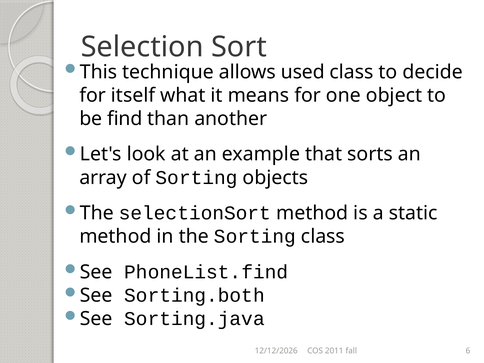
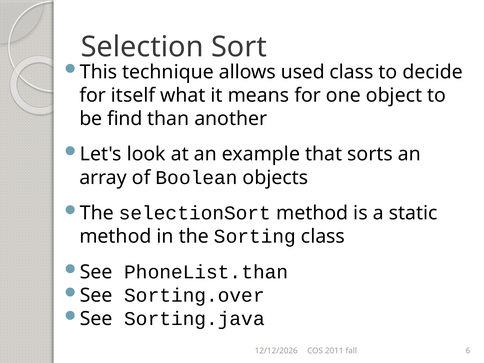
of Sorting: Sorting -> Boolean (197, 178)
PhoneList.find: PhoneList.find -> PhoneList.than (206, 272)
Sorting.both: Sorting.both -> Sorting.over (195, 295)
